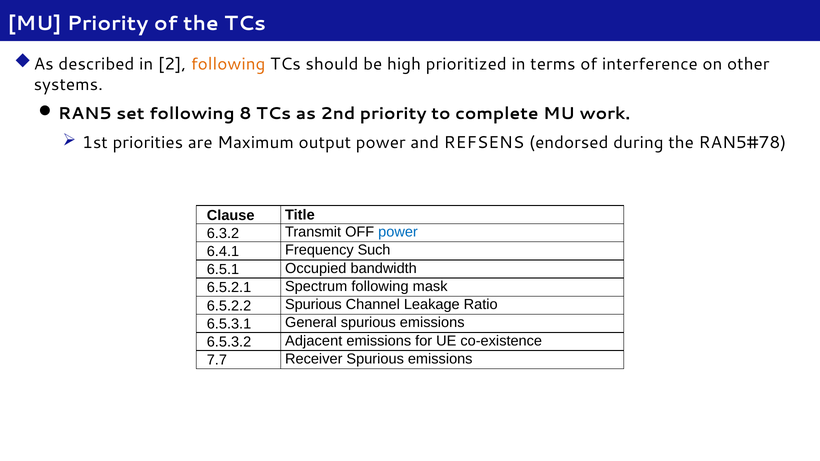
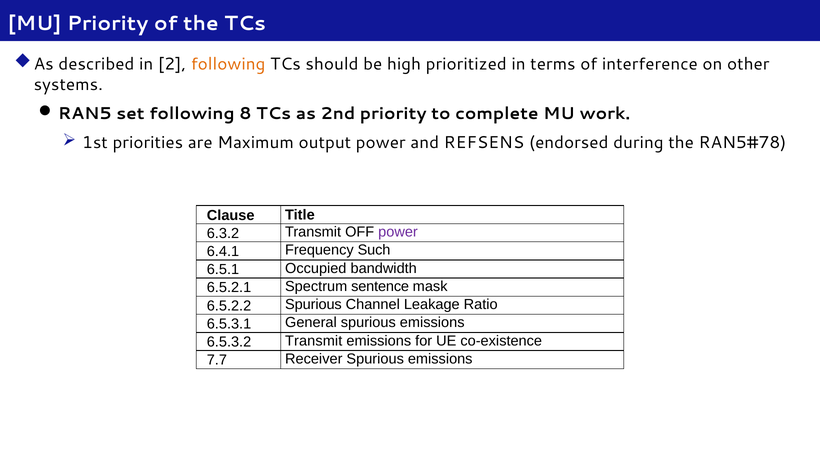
power colour: blue -> purple (398, 232)
Spectrum following: following -> sentence (380, 287)
6.5.3.2 Adjacent: Adjacent -> Transmit (314, 341)
